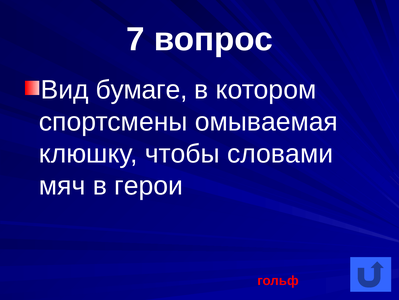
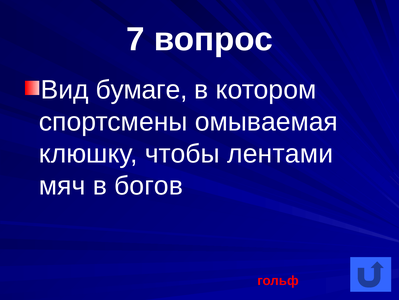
словами: словами -> лентами (280, 153)
герои: герои -> богов (149, 185)
